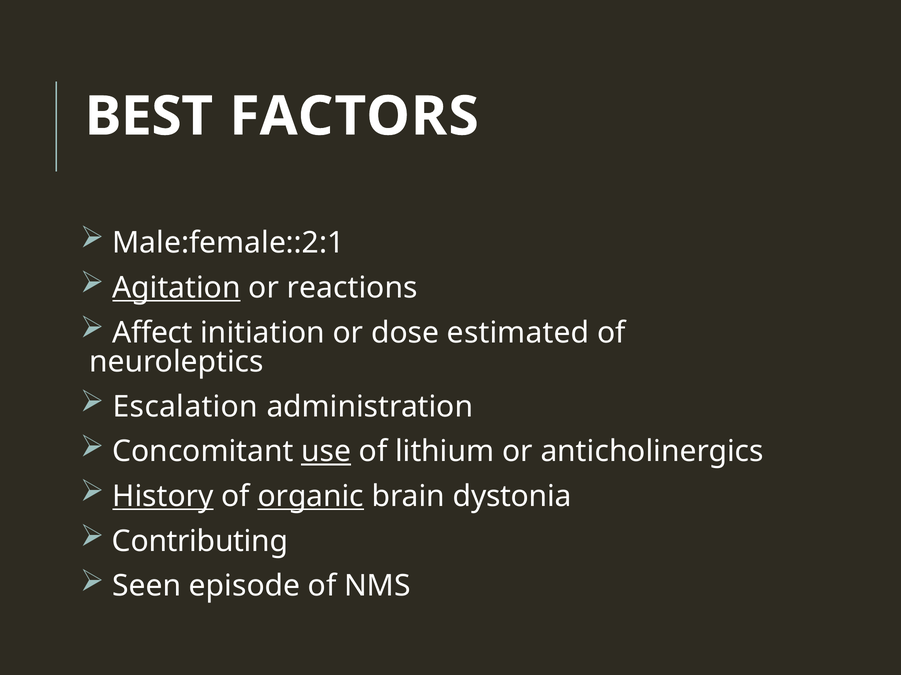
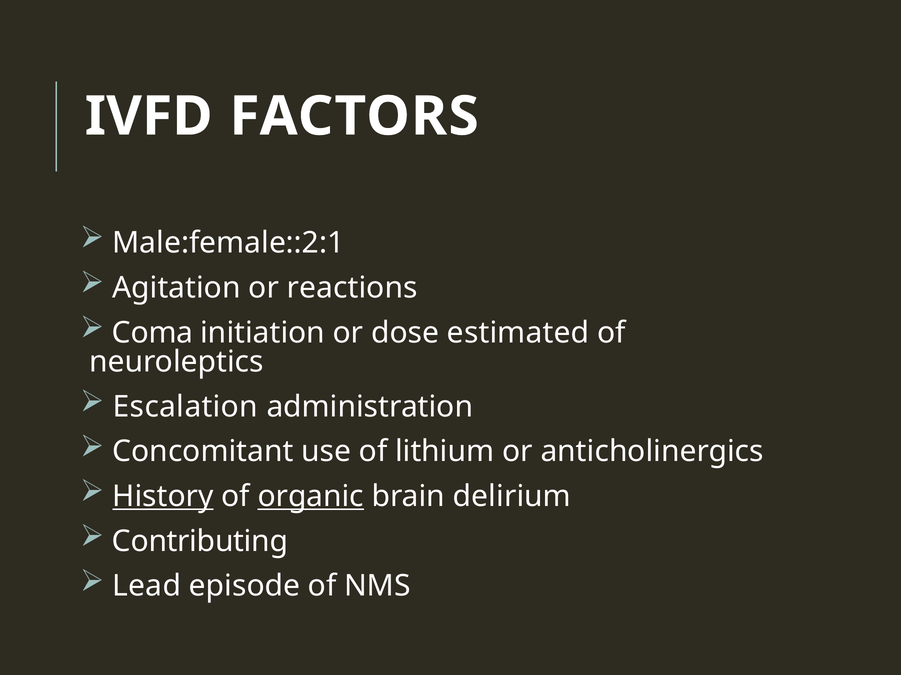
BEST: BEST -> IVFD (149, 117)
Agitation underline: present -> none (176, 288)
Affect: Affect -> Coma (153, 333)
use underline: present -> none (326, 452)
dystonia: dystonia -> delirium (512, 497)
Seen: Seen -> Lead (147, 587)
